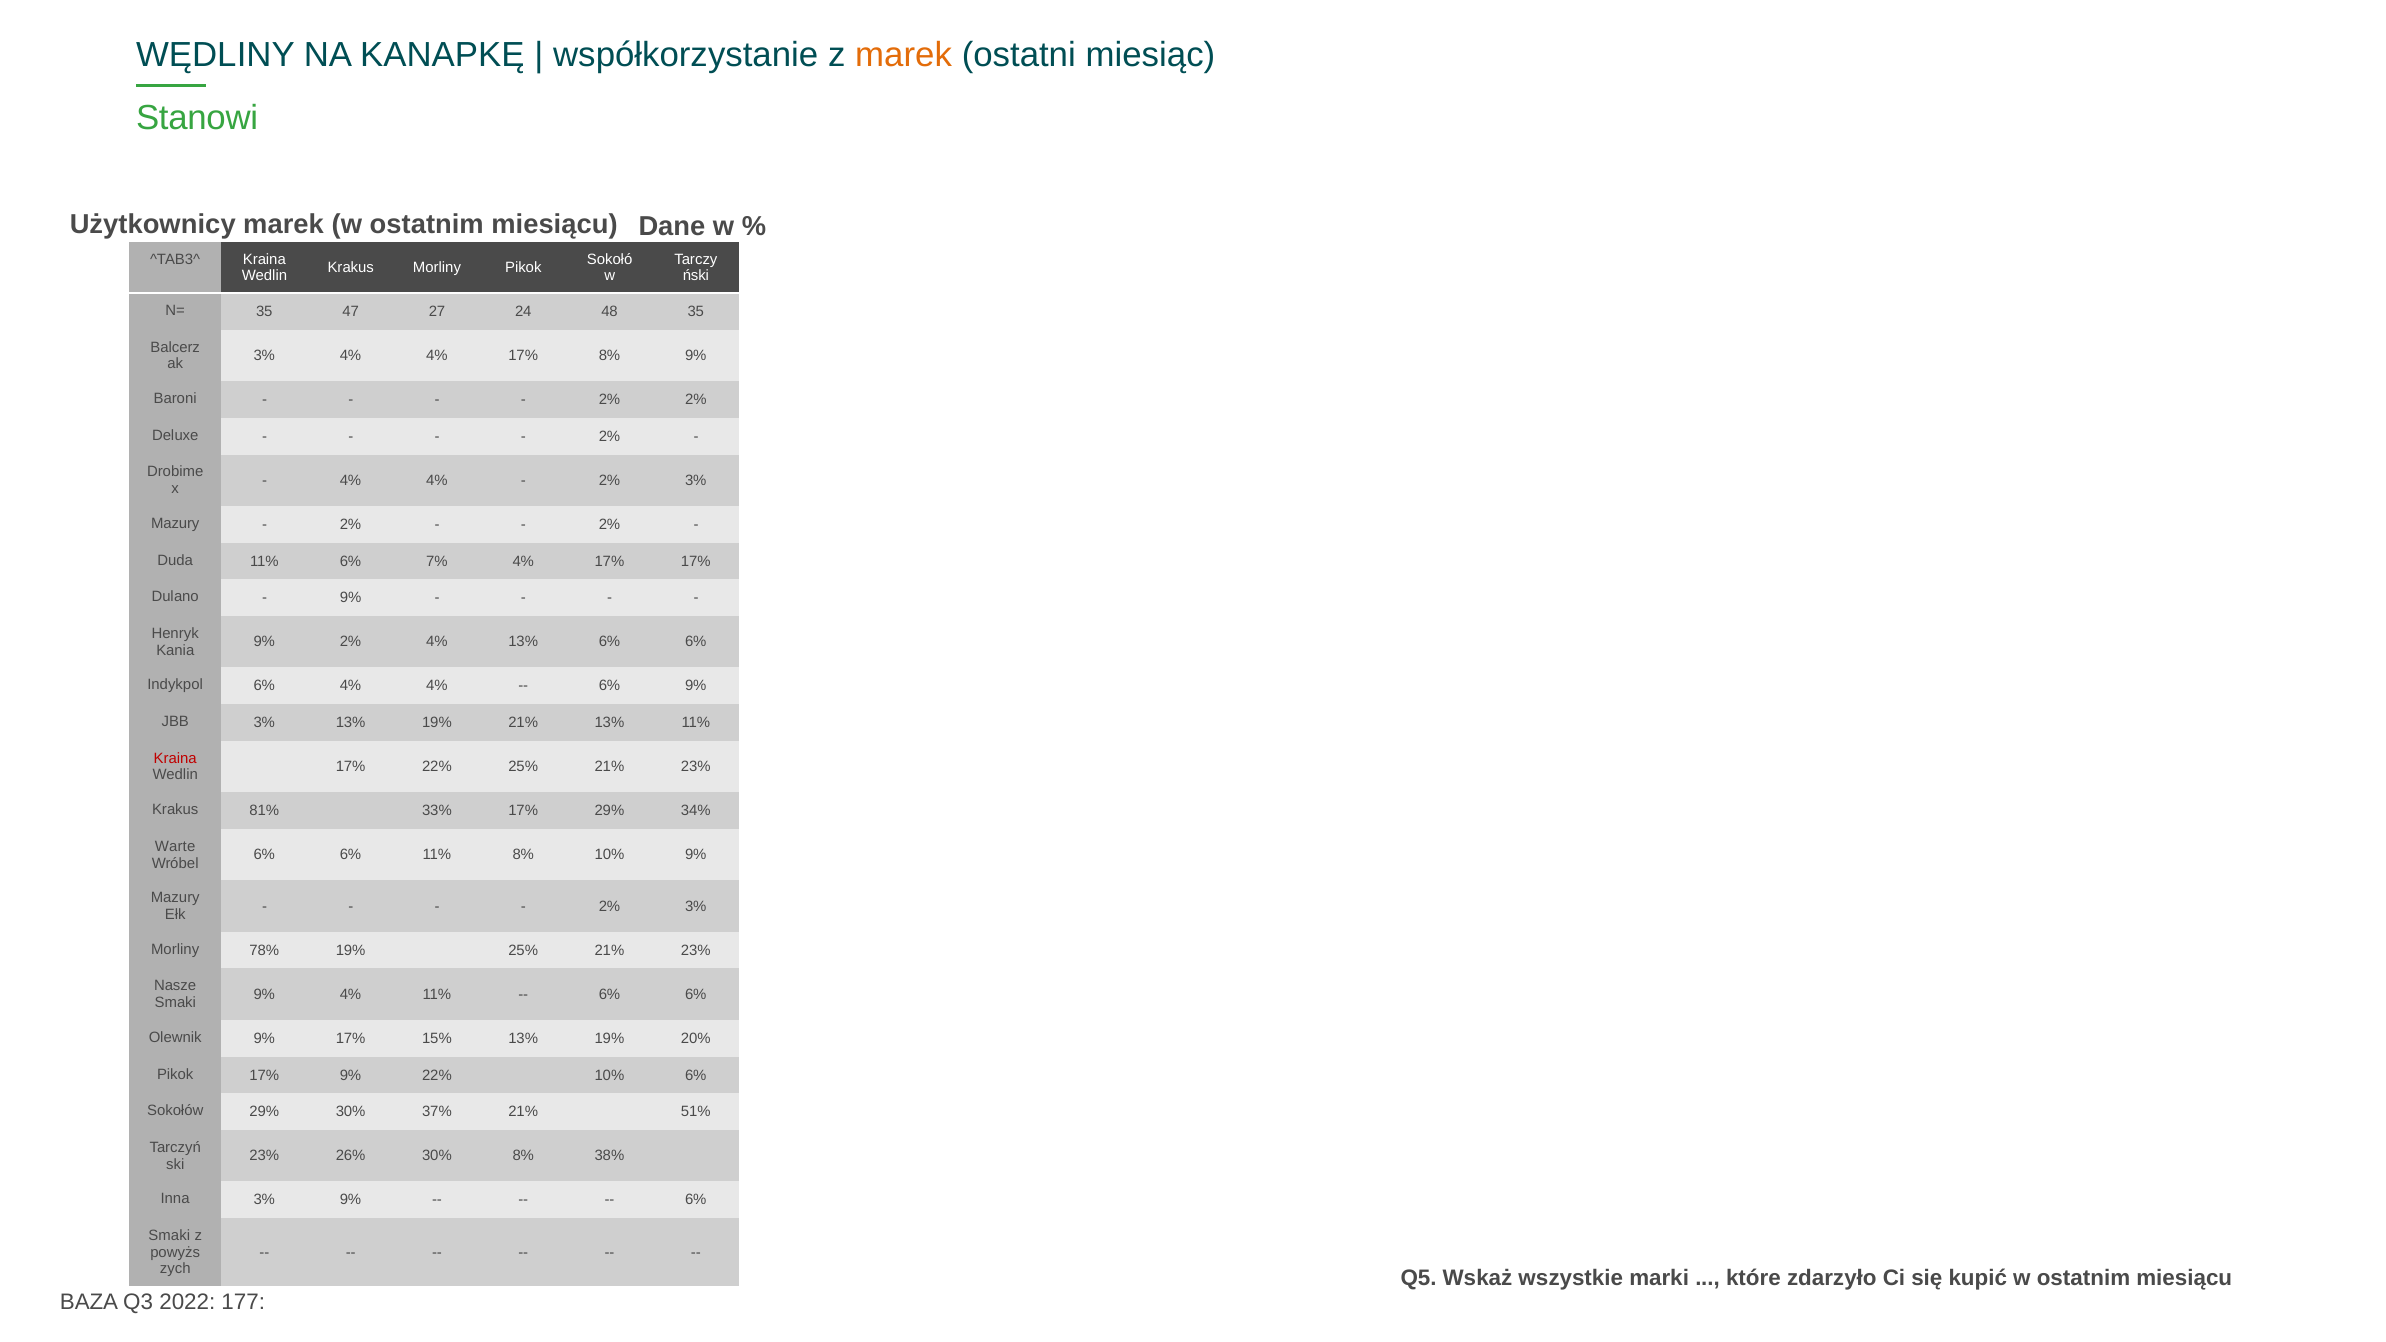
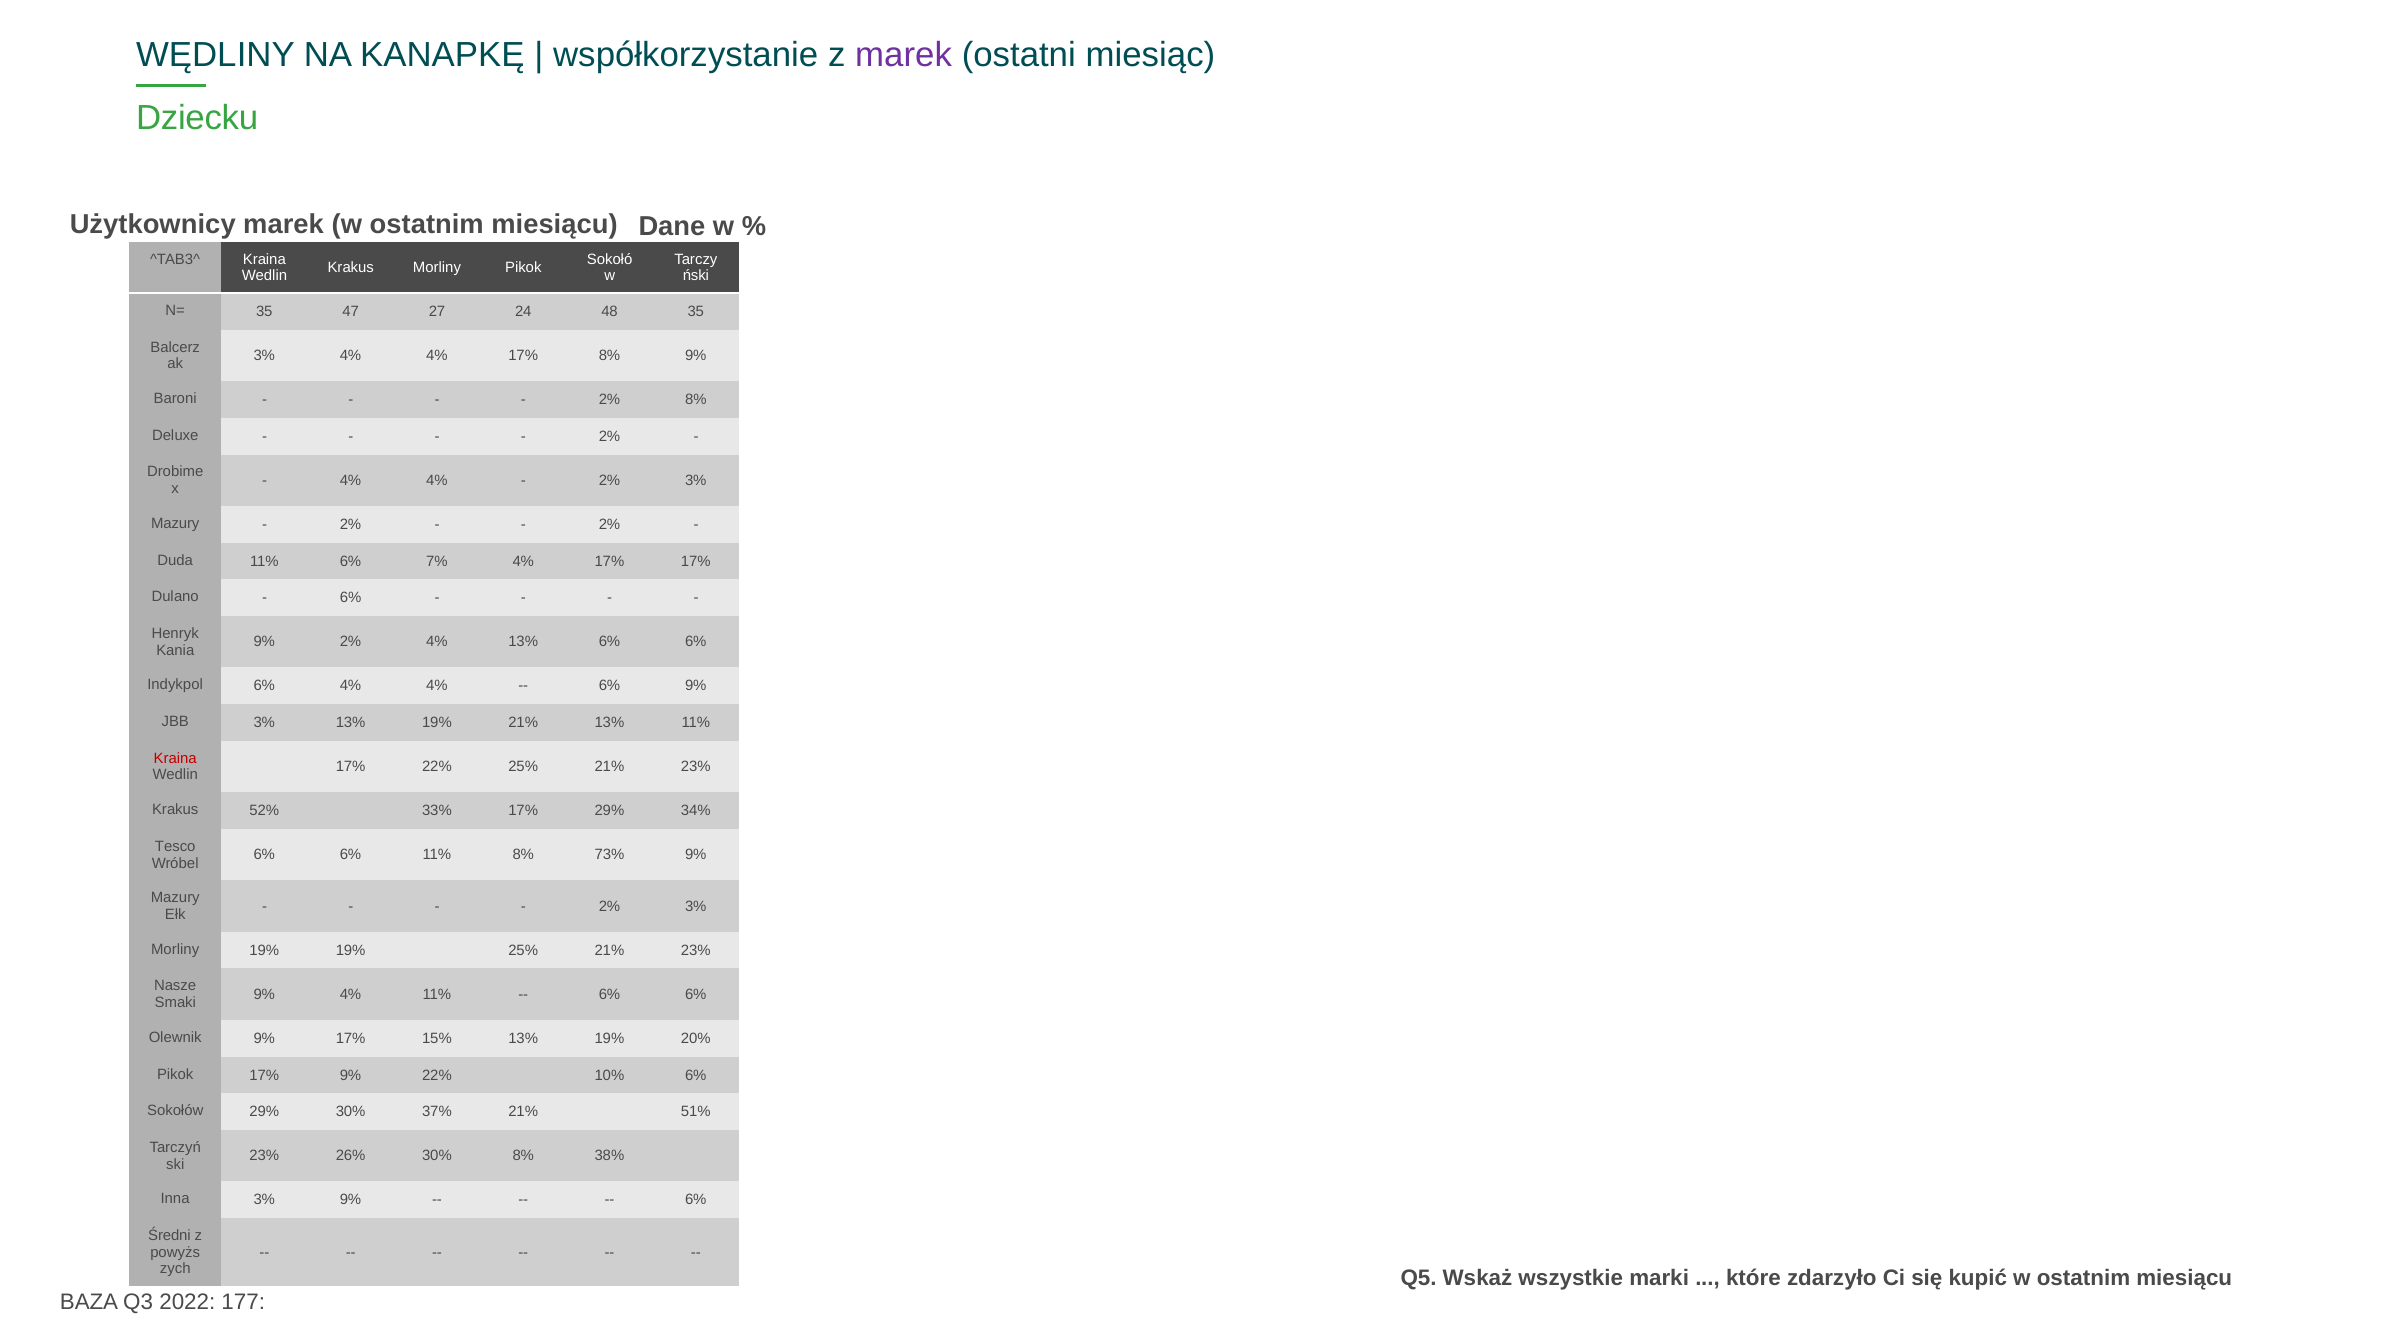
marek colour: orange -> purple (904, 55)
Stanowi: Stanowi -> Dziecku (197, 118)
2% 2%: 2% -> 8% (696, 400)
9%: 9% -> 6% (351, 598)
81%: 81% -> 52% (264, 811)
Warte: Warte -> Tesco (175, 846)
8% 10%: 10% -> 73% (610, 855)
Morliny 78%: 78% -> 19% (264, 950)
Smaki: Smaki -> Średni (169, 1236)
